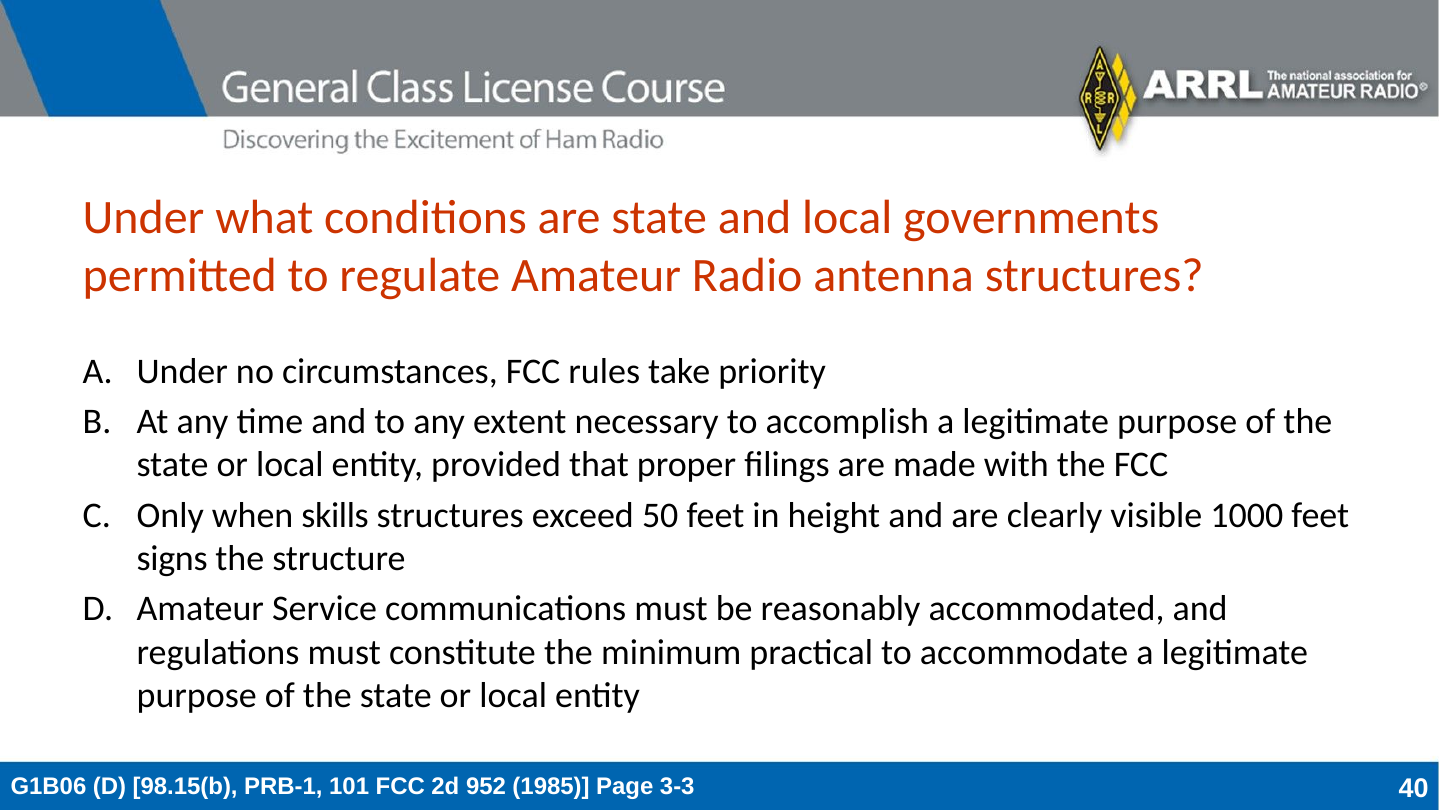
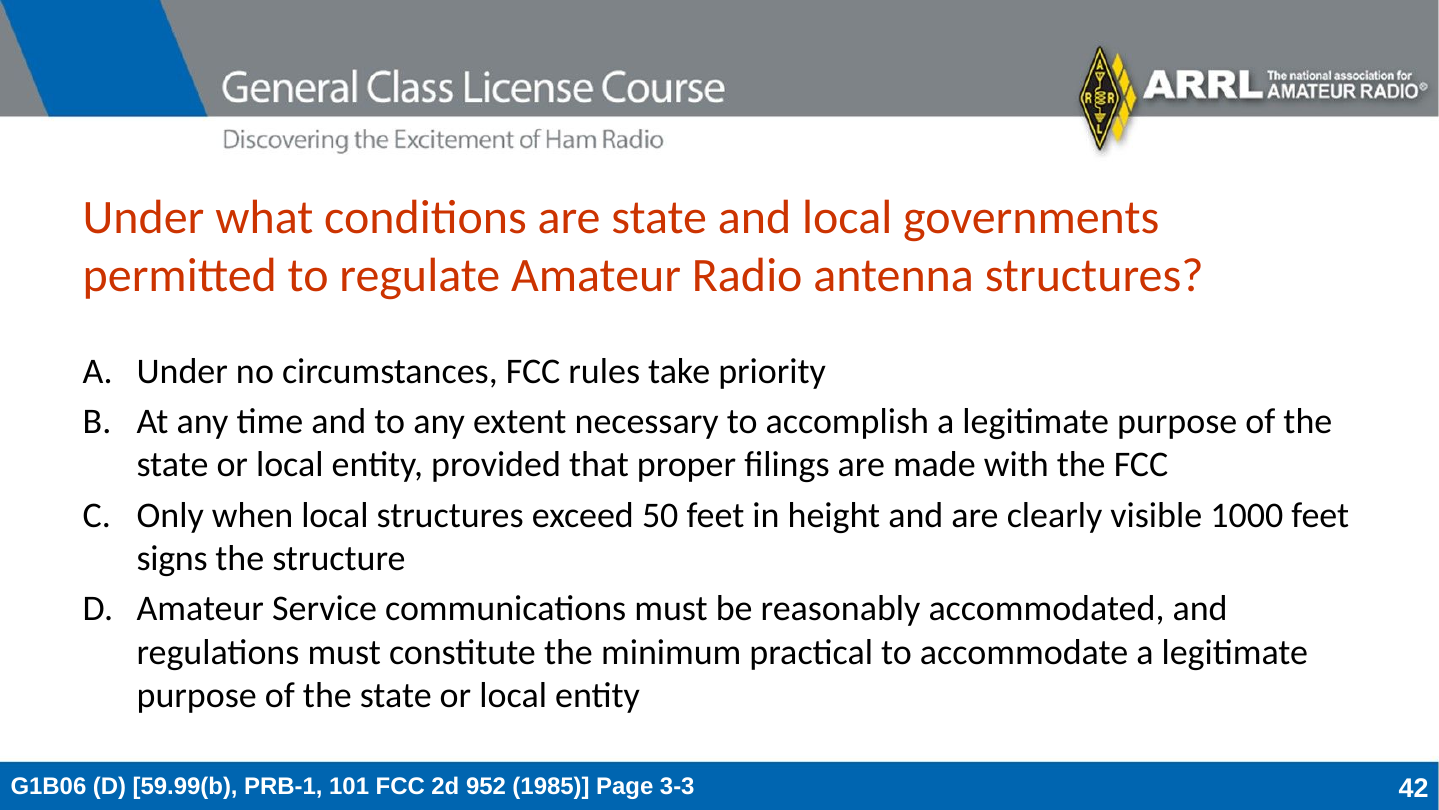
when skills: skills -> local (335, 515)
98.15(b: 98.15(b -> 59.99(b (185, 786)
40: 40 -> 42 (1414, 788)
